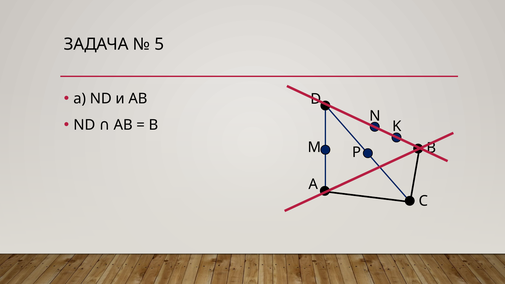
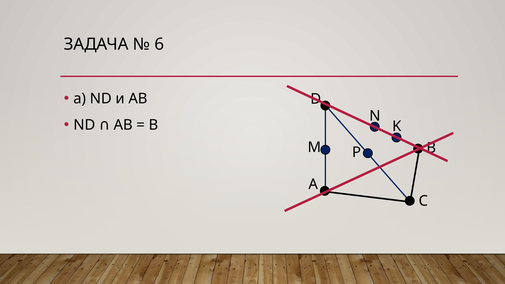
5: 5 -> 6 (159, 44)
